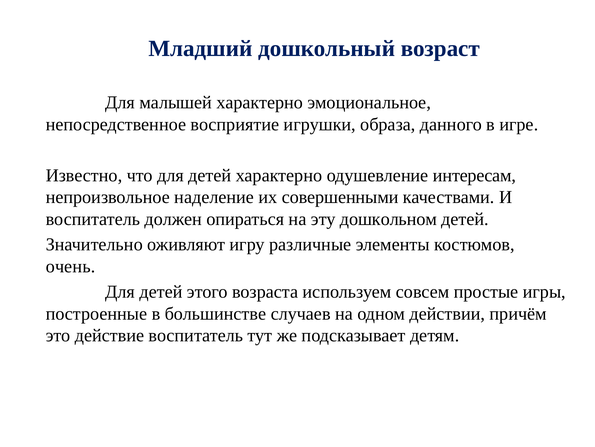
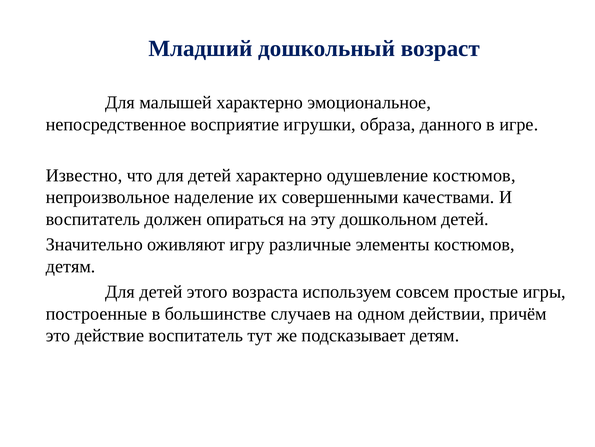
одушевление интересам: интересам -> костюмов (474, 175)
очень: очень -> детям (71, 266)
